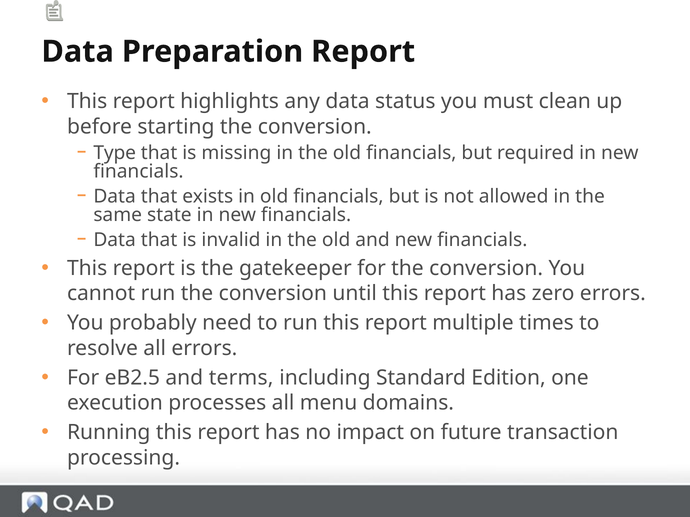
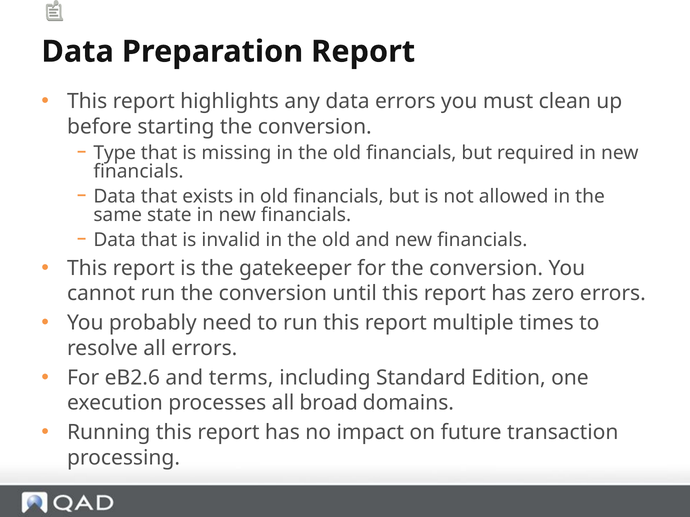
data status: status -> errors (405, 102)
eB2.5: eB2.5 -> eB2.6 (132, 378)
menu: menu -> broad (329, 403)
